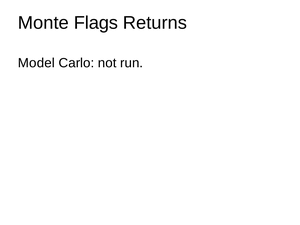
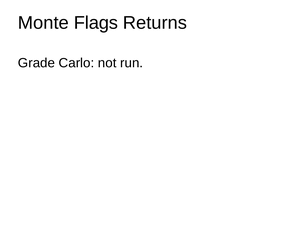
Model: Model -> Grade (36, 63)
